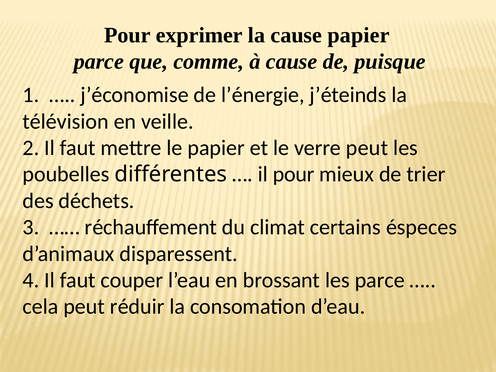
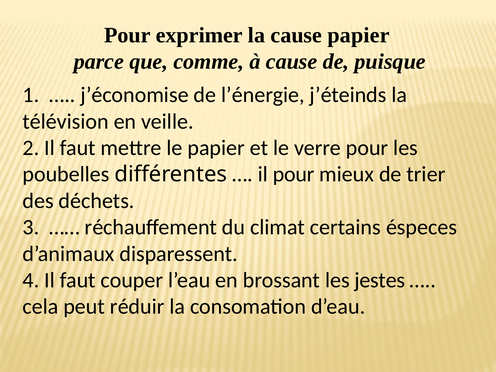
verre peut: peut -> pour (367, 148)
les parce: parce -> jestes (380, 280)
